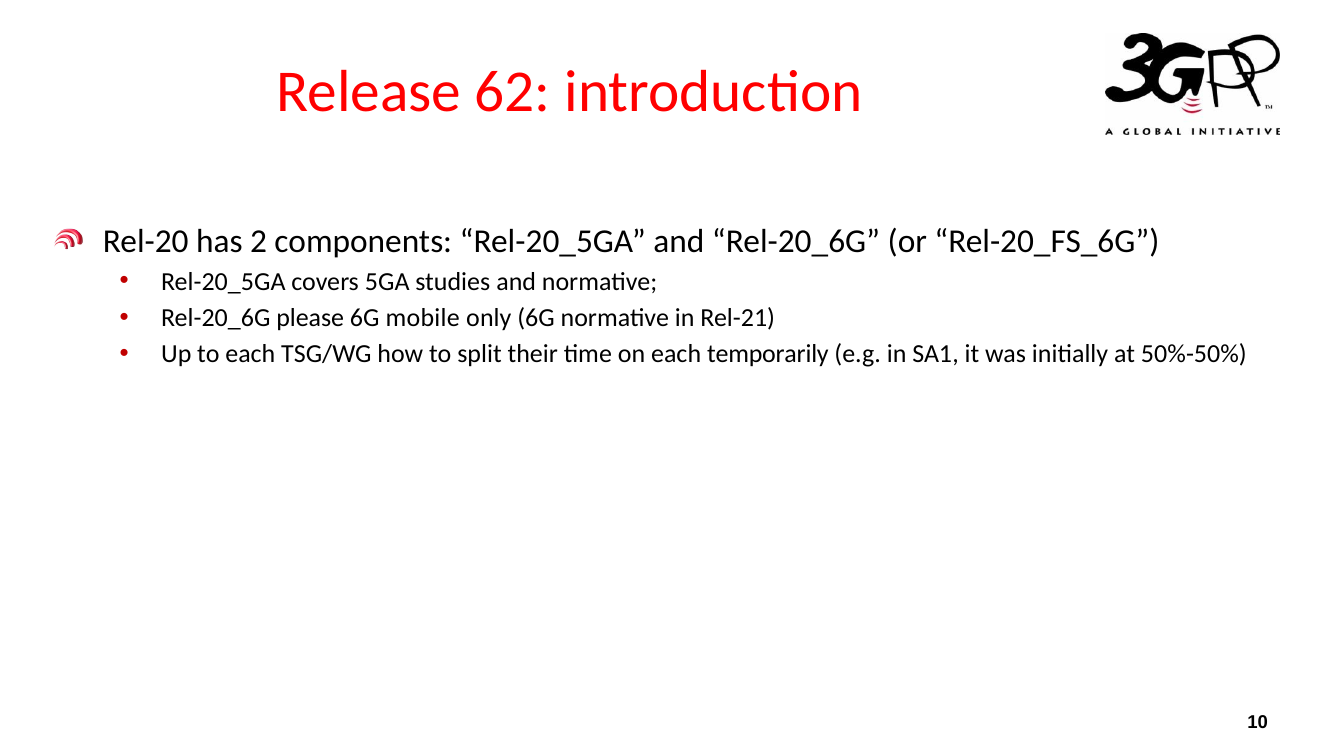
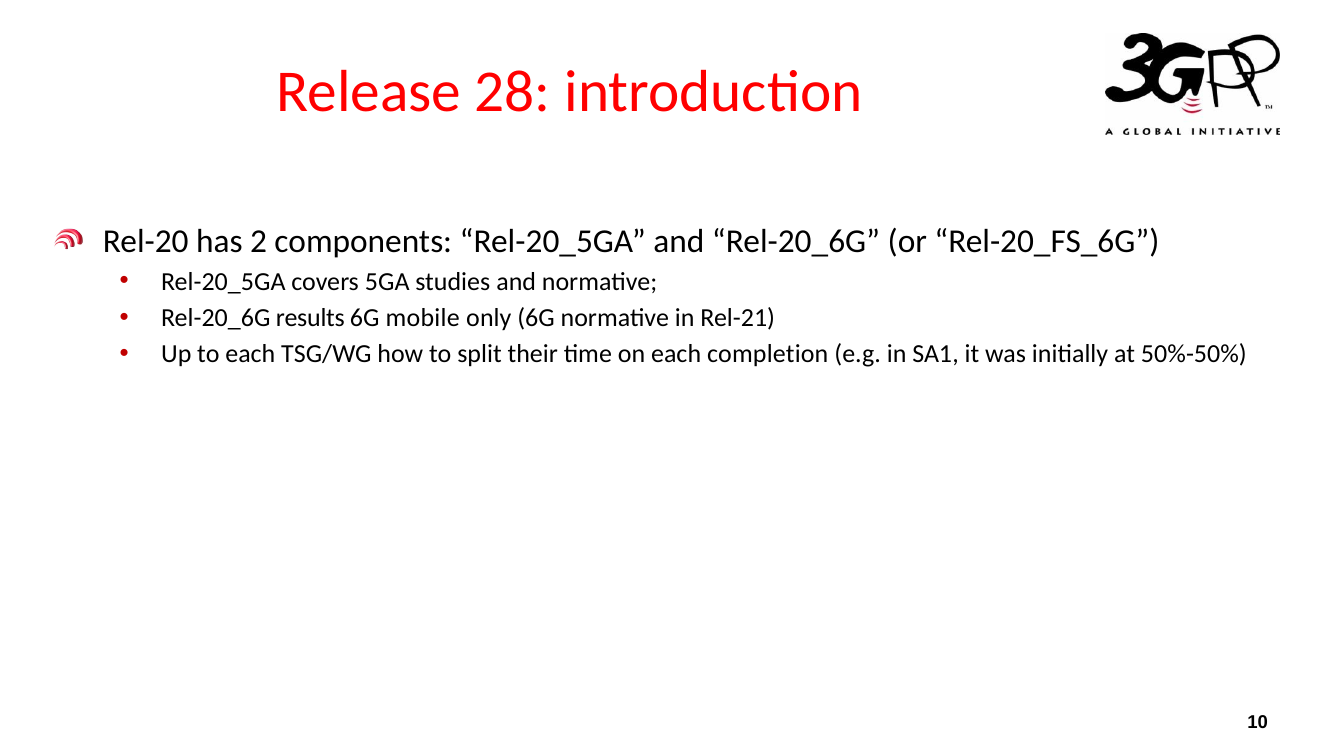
62: 62 -> 28 (513, 92)
please: please -> results (310, 318)
temporarily: temporarily -> completion (768, 354)
